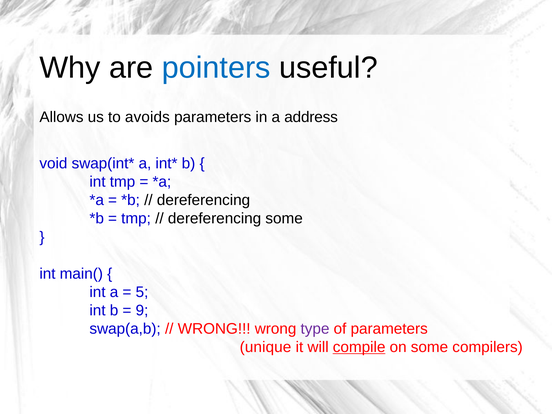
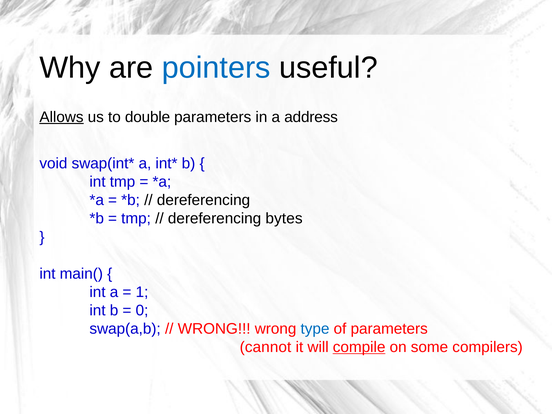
Allows underline: none -> present (61, 117)
avoids: avoids -> double (148, 117)
dereferencing some: some -> bytes (284, 219)
5: 5 -> 1 (142, 292)
9: 9 -> 0 (142, 310)
type colour: purple -> blue (315, 329)
unique: unique -> cannot (265, 347)
